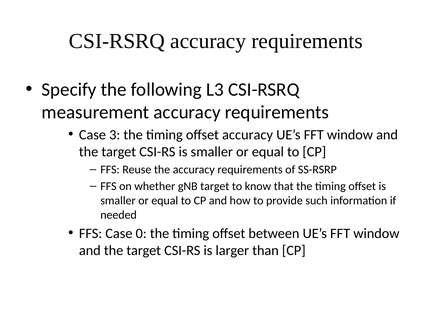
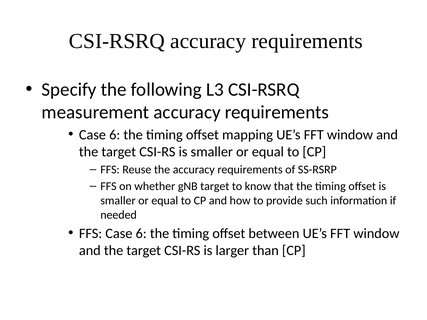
3: 3 -> 6 (115, 135)
offset accuracy: accuracy -> mapping (248, 135)
FFS Case 0: 0 -> 6 (141, 234)
